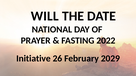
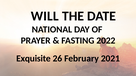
Initiative: Initiative -> Exquisite (33, 59)
2029: 2029 -> 2021 (110, 59)
